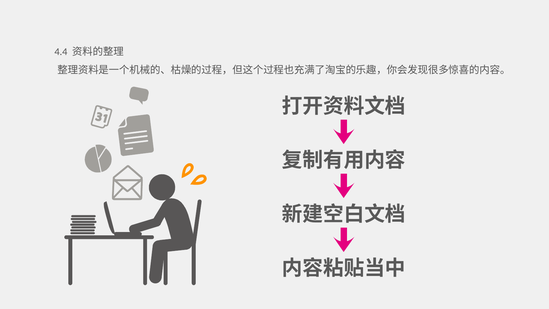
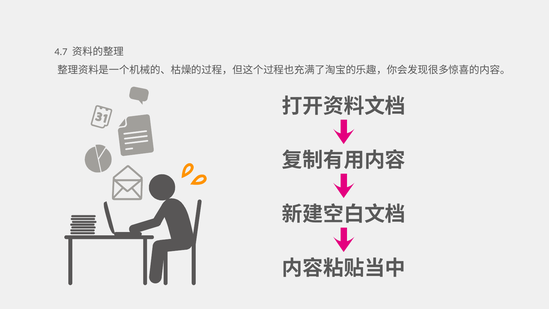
4.4: 4.4 -> 4.7 (61, 52)
